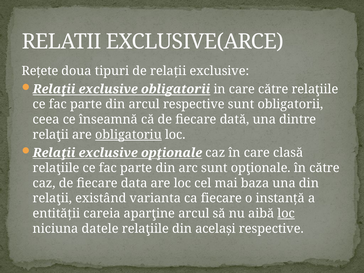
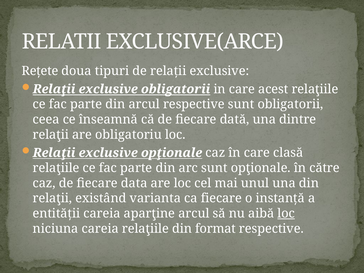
care către: către -> acest (273, 89)
obligatoriu underline: present -> none (128, 135)
baza: baza -> unul (255, 183)
niciuna datele: datele -> careia (100, 229)
acelaşi: acelaşi -> format (216, 229)
